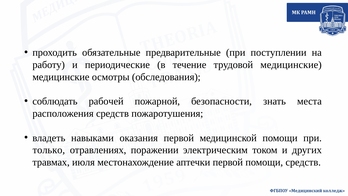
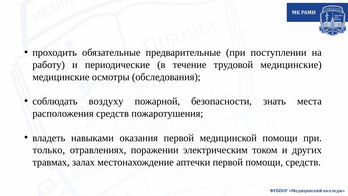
рабочей: рабочей -> воздуху (106, 101)
июля: июля -> залах (84, 162)
